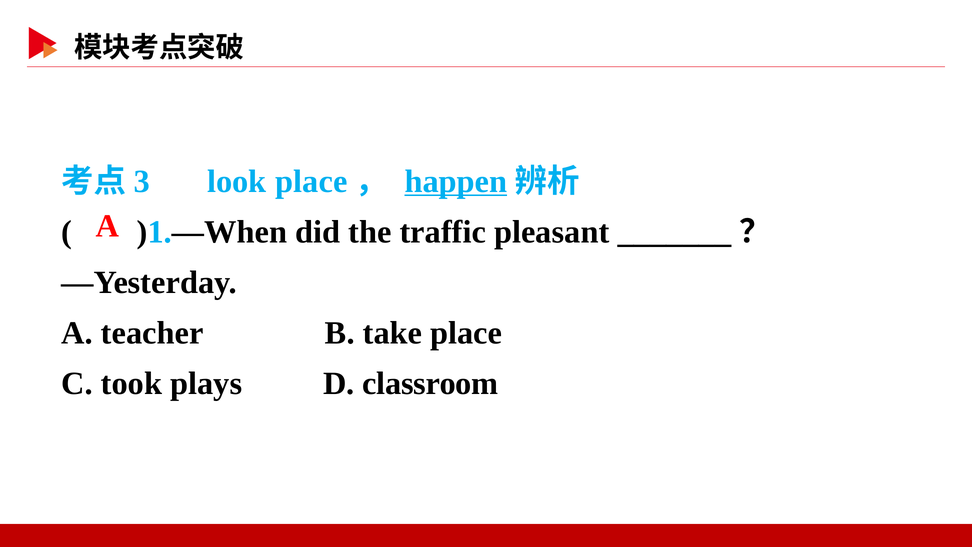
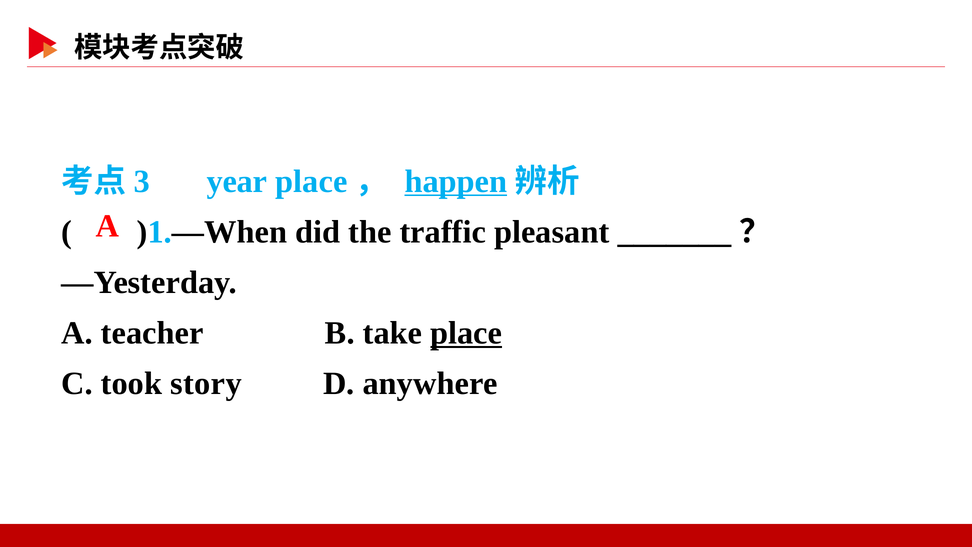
look: look -> year (237, 181)
place underline: none -> present (466, 333)
plays: plays -> story (206, 383)
classroom: classroom -> anywhere (430, 383)
